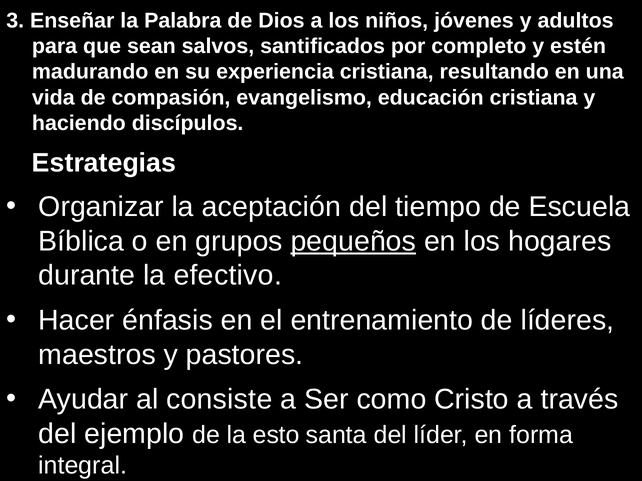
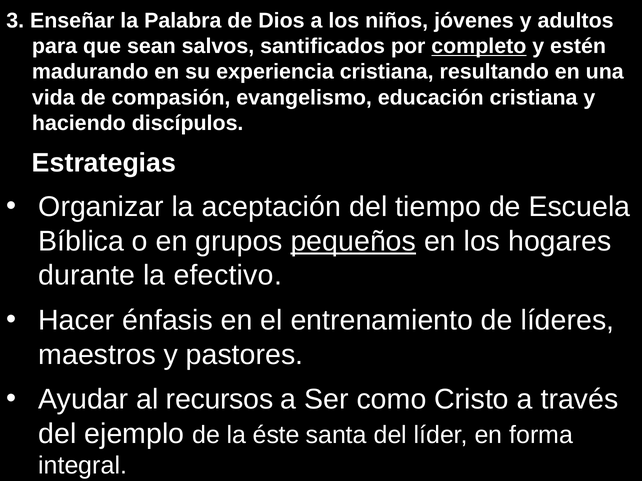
completo underline: none -> present (479, 46)
consiste: consiste -> recursos (220, 400)
esto: esto -> éste (276, 435)
